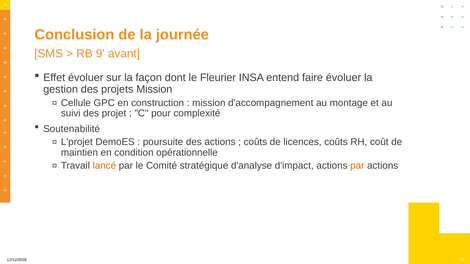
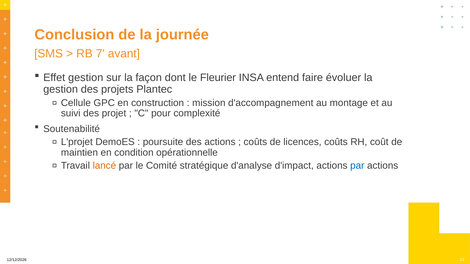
9: 9 -> 7 (100, 54)
Effet évoluer: évoluer -> gestion (86, 78)
projets Mission: Mission -> Plantec (154, 89)
par colour: orange -> blue (357, 166)
